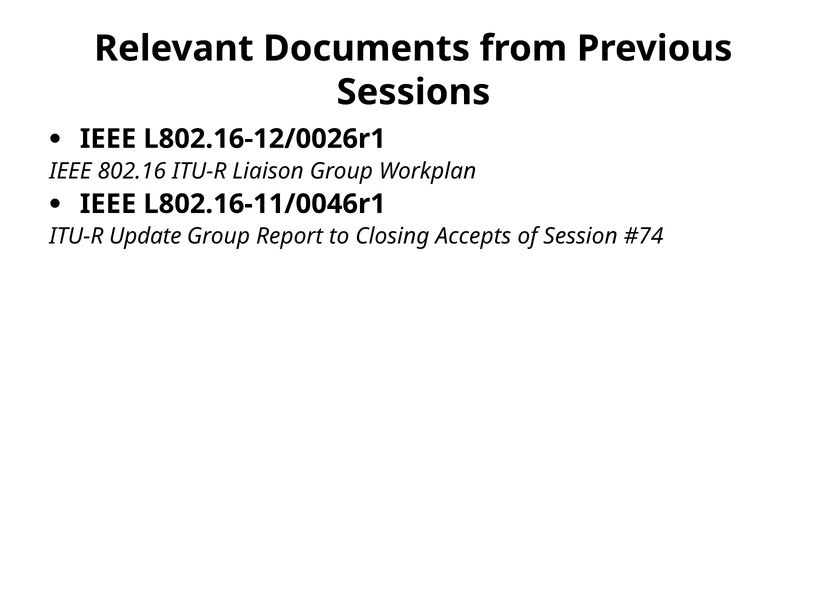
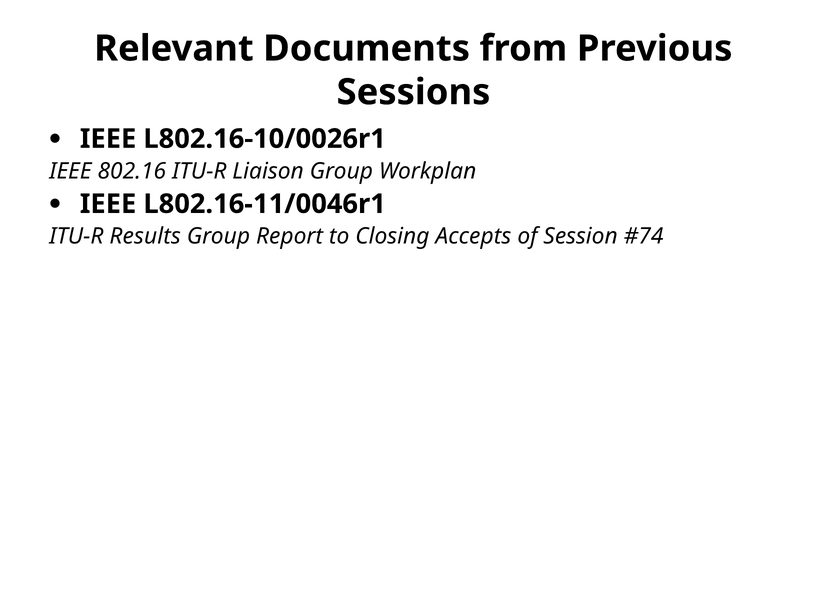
L802.16-12/0026r1: L802.16-12/0026r1 -> L802.16-10/0026r1 (265, 139)
Update: Update -> Results (145, 236)
